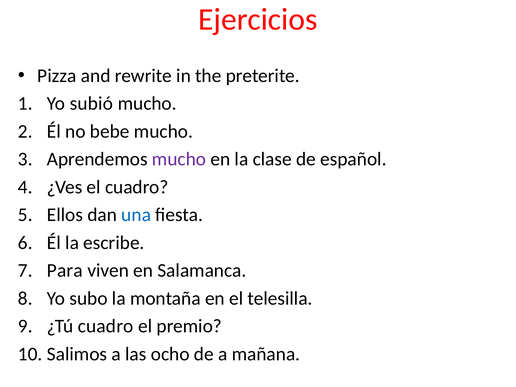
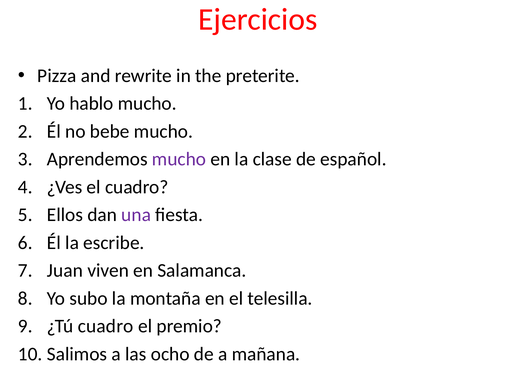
subió: subió -> hablo (91, 104)
una colour: blue -> purple (136, 215)
Para: Para -> Juan (65, 271)
